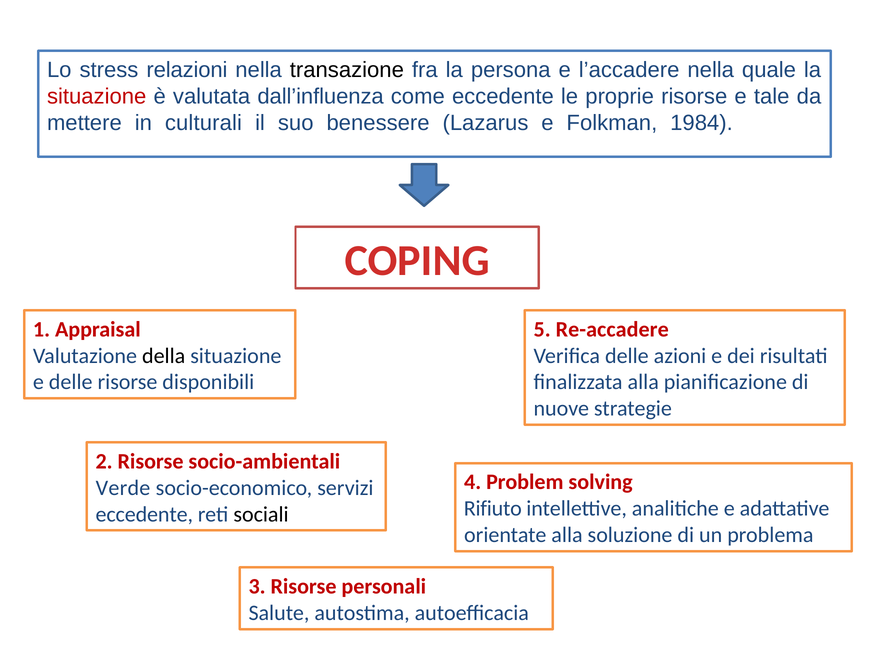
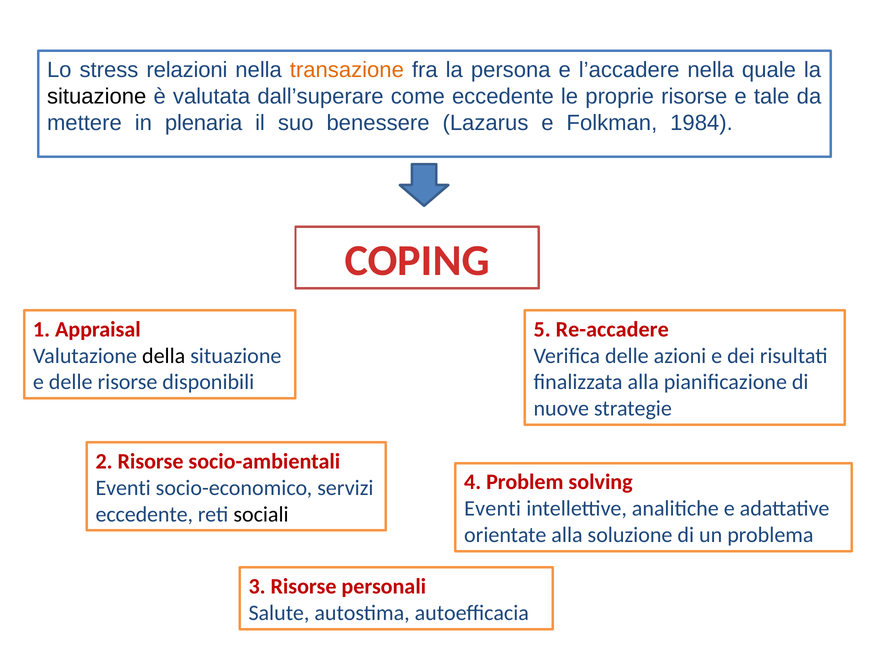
transazione colour: black -> orange (347, 70)
situazione colour: red -> black (97, 97)
dall’influenza: dall’influenza -> dall’superare (321, 97)
culturali: culturali -> plenaria (204, 123)
Verde: Verde -> Eventi (123, 488)
Rifiuto: Rifiuto -> Eventi (493, 509)
